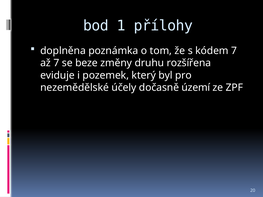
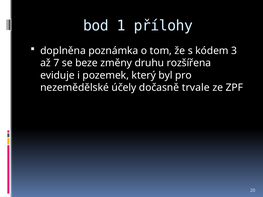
kódem 7: 7 -> 3 (234, 51)
území: území -> trvale (196, 88)
